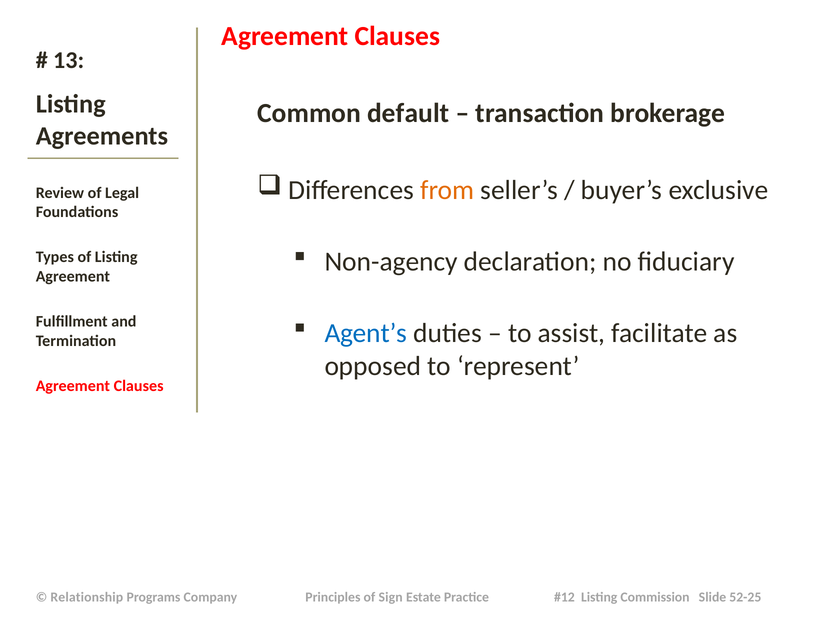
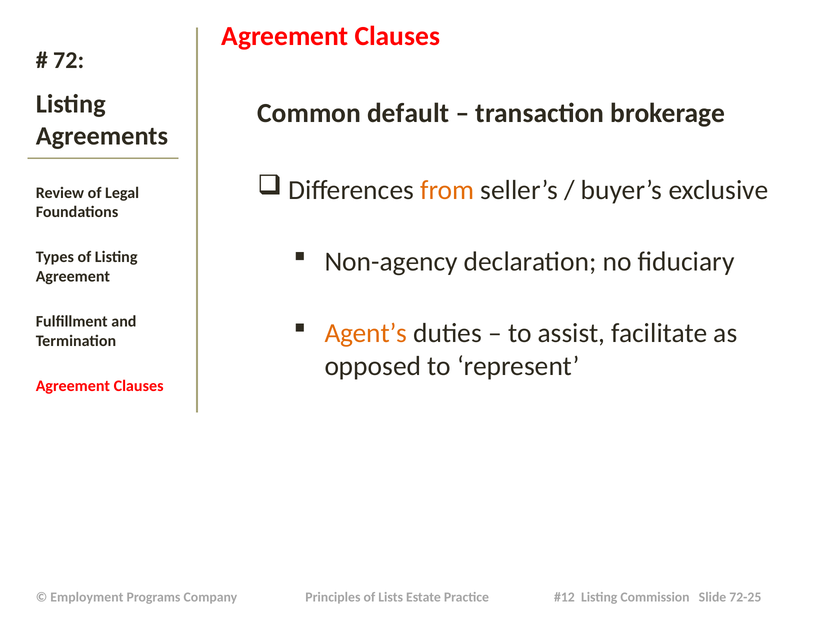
13: 13 -> 72 (69, 60)
Agent’s colour: blue -> orange (366, 333)
Relationship: Relationship -> Employment (87, 597)
Sign: Sign -> Lists (391, 597)
52-25: 52-25 -> 72-25 (745, 597)
